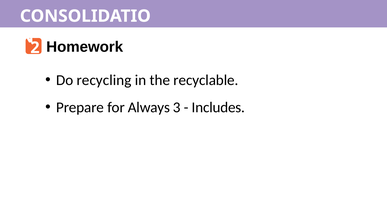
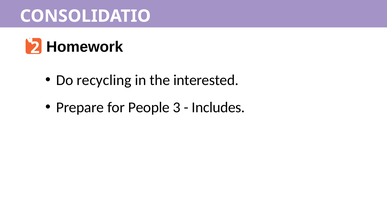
recyclable: recyclable -> interested (206, 80)
Always: Always -> People (149, 107)
